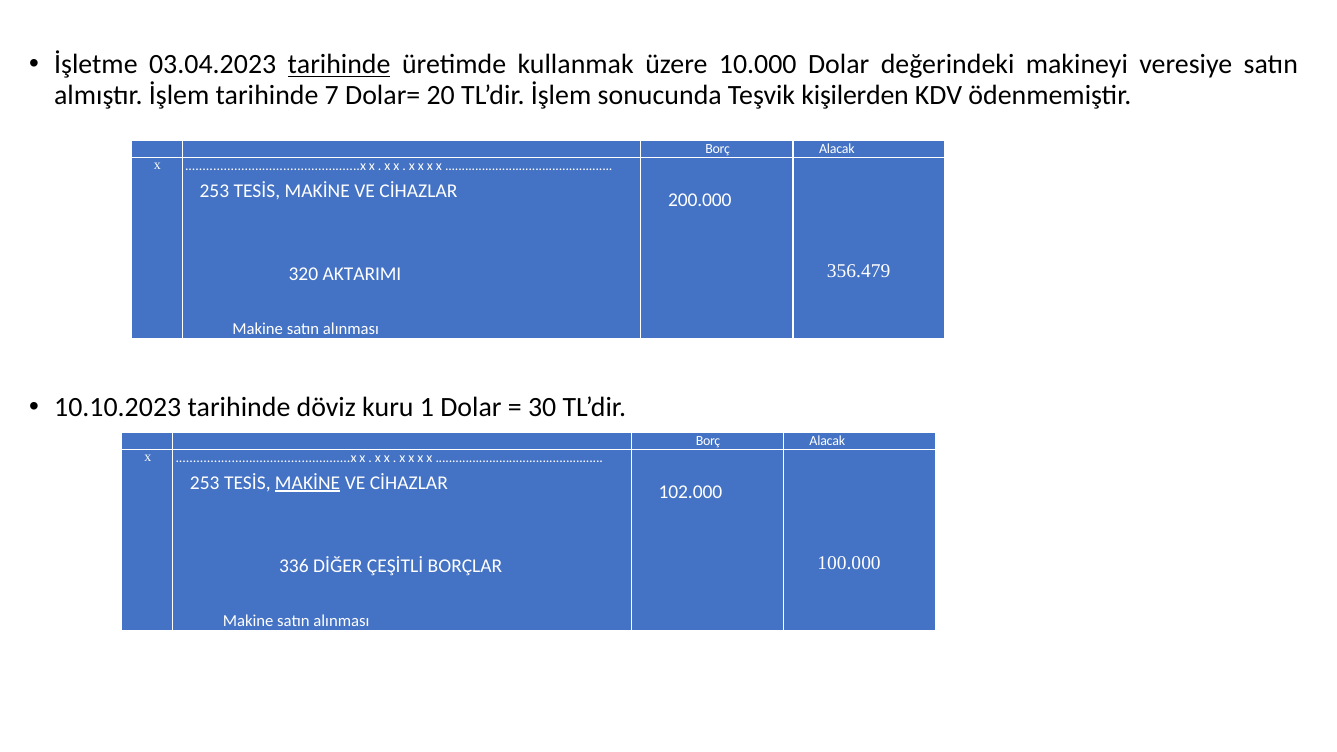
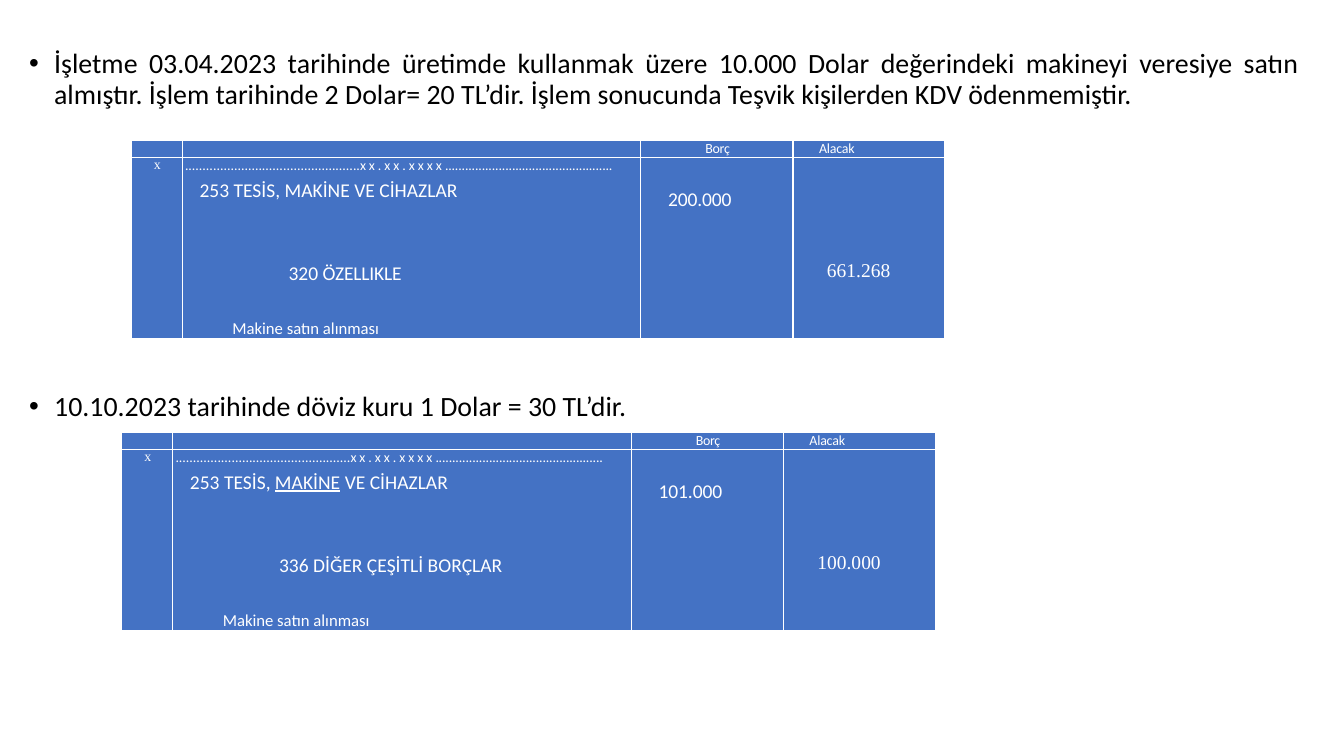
tarihinde underline: present -> none (339, 65)
7: 7 -> 2 (332, 95)
356.479: 356.479 -> 661.268 (859, 272)
AKTARIMI: AKTARIMI -> ÖZELLIKLE (362, 275)
102.000: 102.000 -> 101.000 (690, 492)
